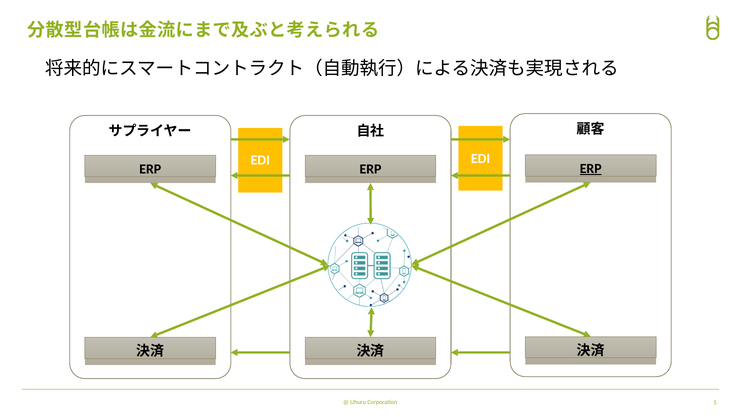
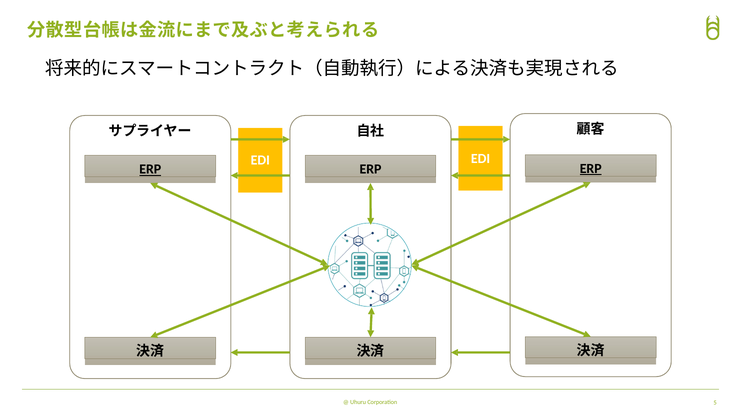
ERP underline: none -> present (150, 169)
